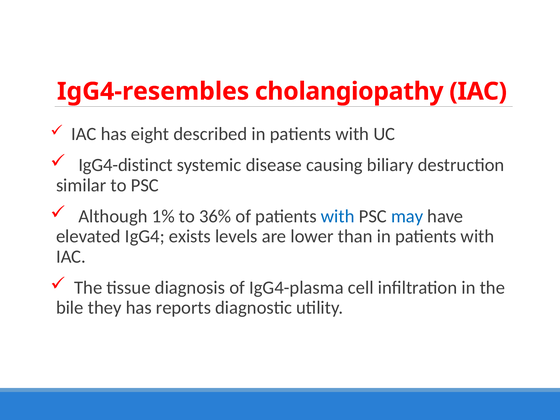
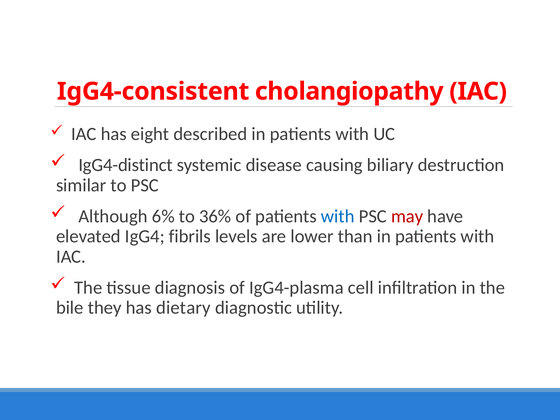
IgG4-resembles: IgG4-resembles -> IgG4-consistent (153, 91)
1%: 1% -> 6% (163, 216)
may colour: blue -> red (407, 216)
exists: exists -> fibrils (190, 236)
reports: reports -> dietary (183, 308)
